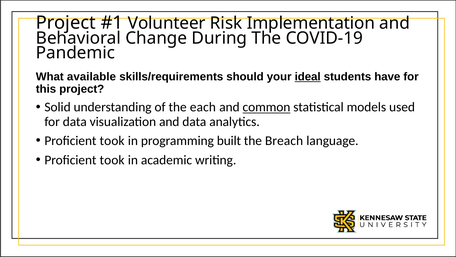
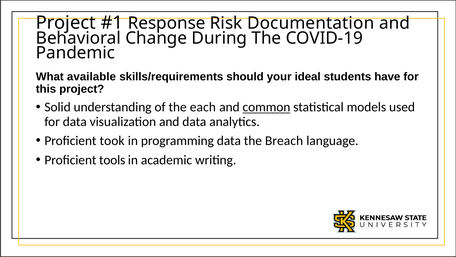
Volunteer: Volunteer -> Response (167, 23)
Implementation: Implementation -> Documentation (311, 23)
ideal underline: present -> none (308, 77)
programming built: built -> data (229, 141)
took: took -> tools (112, 160)
